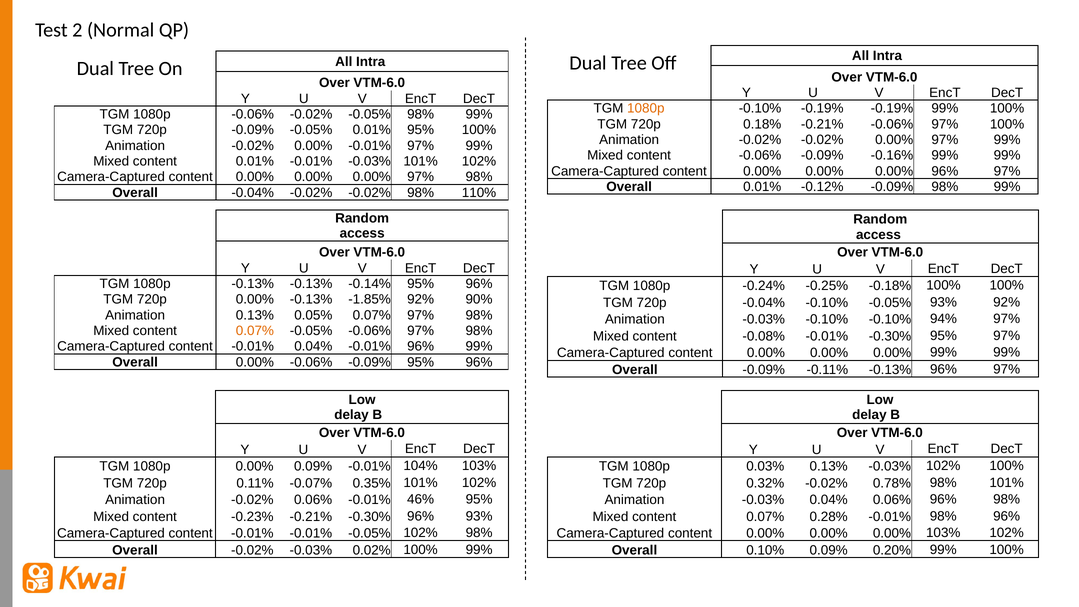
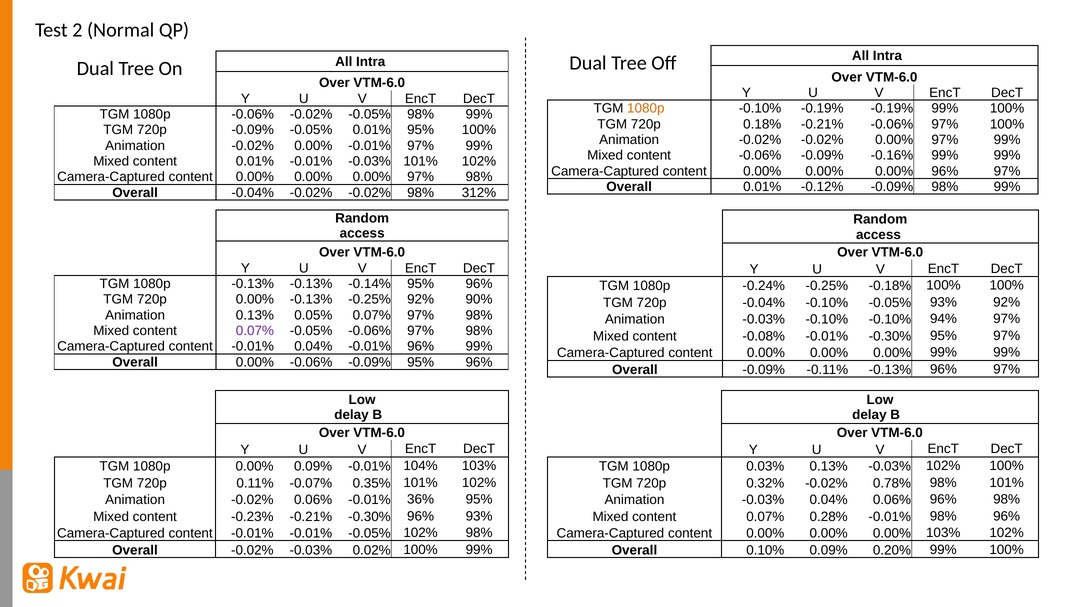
110%: 110% -> 312% (479, 193)
-0.13% -1.85%: -1.85% -> -0.25% (370, 299)
0.07% colour: orange -> purple (255, 331)
46%: 46% -> 36% (421, 499)
